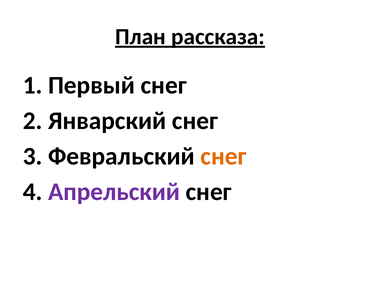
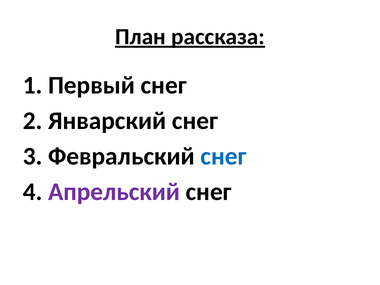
снег colour: orange -> blue (224, 156)
